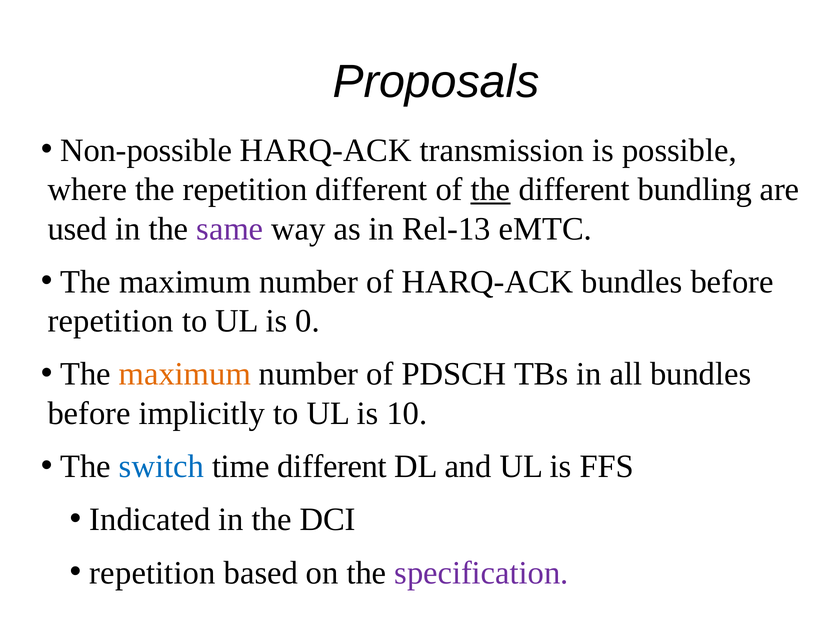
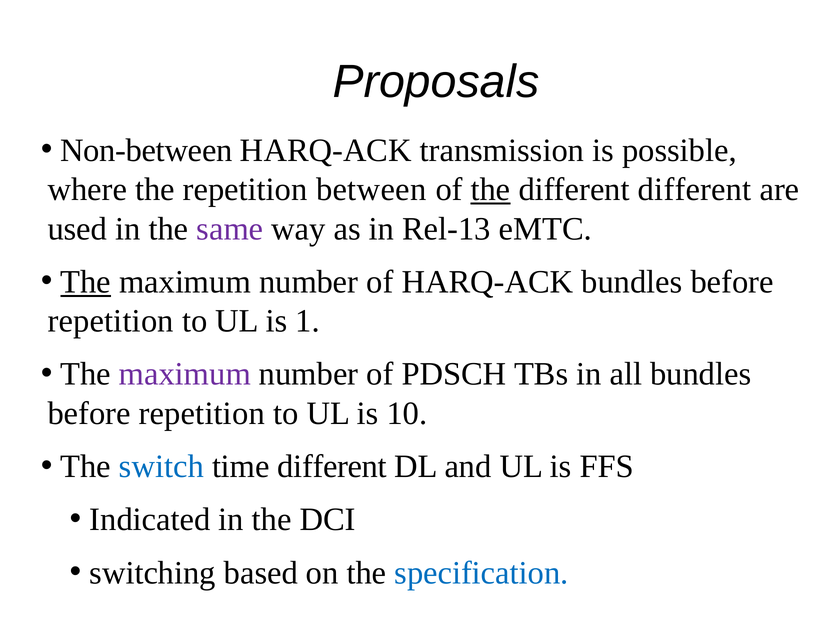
Non-possible: Non-possible -> Non-between (146, 150)
repetition different: different -> between (371, 189)
different bundling: bundling -> different (695, 189)
The underline: none -> present (86, 282)
0: 0 -> 1 (308, 321)
maximum colour: orange -> purple (185, 374)
implicitly: implicitly -> repetition (202, 413)
repetition: repetition -> switching (153, 572)
specification colour: purple -> blue (481, 572)
